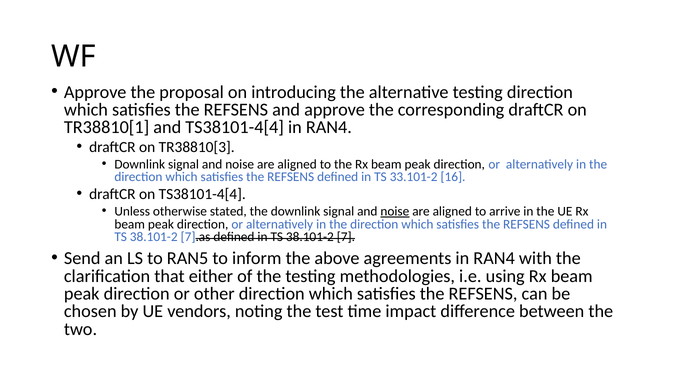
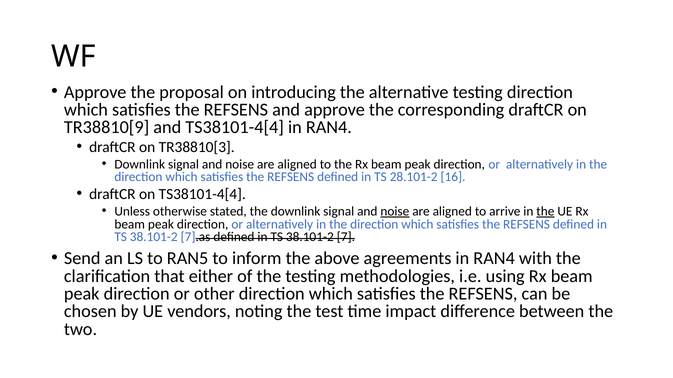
TR38810[1: TR38810[1 -> TR38810[9 (107, 128)
33.101-2: 33.101-2 -> 28.101-2 (414, 177)
the underline: none -> present (545, 212)
